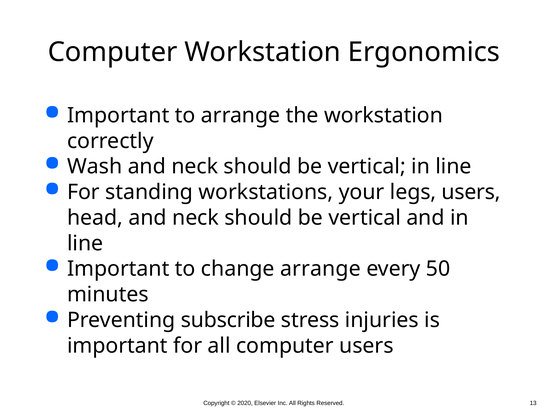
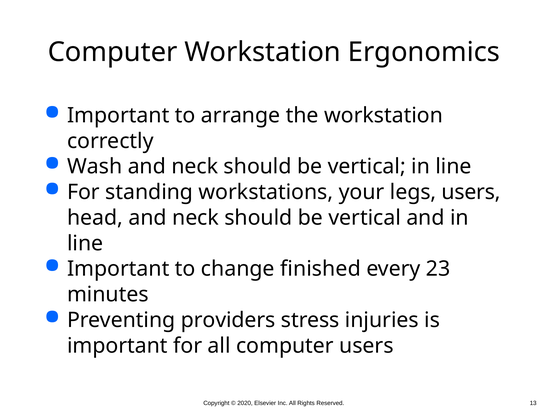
change arrange: arrange -> finished (320, 269)
50: 50 -> 23 (438, 269)
subscribe: subscribe -> providers (228, 320)
